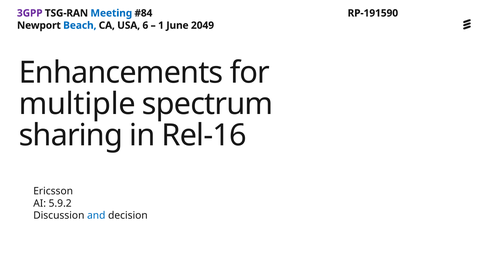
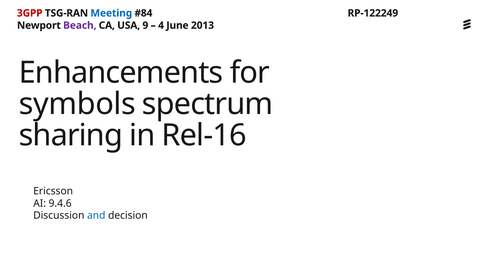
3GPP colour: purple -> red (30, 13)
RP-191590: RP-191590 -> RP-122249 (373, 13)
Beach colour: blue -> purple (80, 25)
6: 6 -> 9 (145, 25)
1: 1 -> 4 (161, 25)
2049: 2049 -> 2013 (203, 25)
multiple: multiple -> symbols (77, 104)
5.9.2: 5.9.2 -> 9.4.6 (60, 203)
